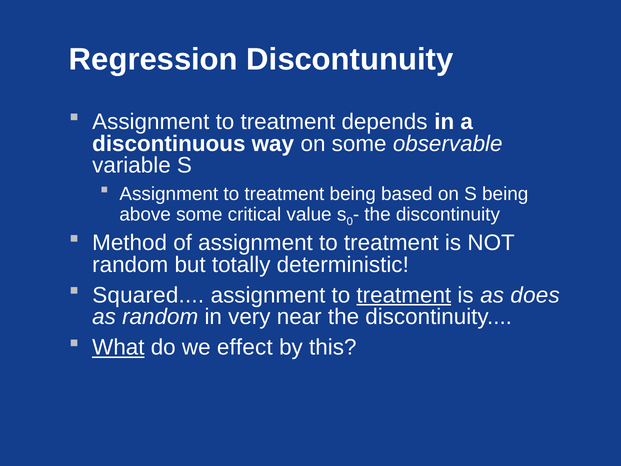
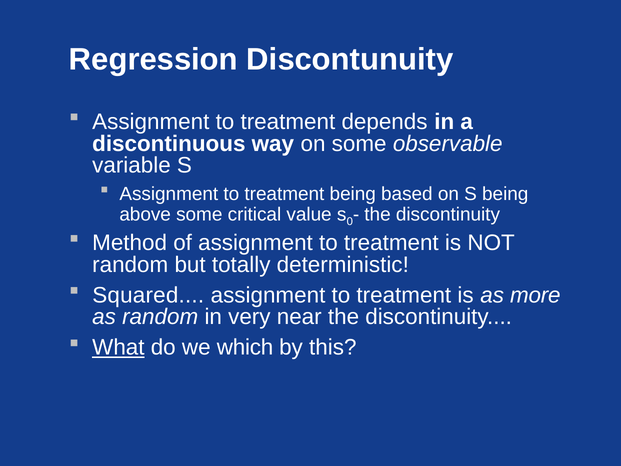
treatment underline: present -> none (404, 295)
does: does -> more (535, 295)
effect: effect -> which (245, 347)
